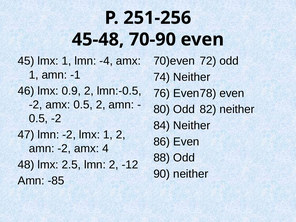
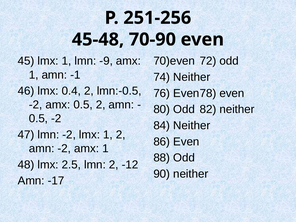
-4: -4 -> -9 (106, 61)
0.9: 0.9 -> 0.4 (71, 91)
-2 amx 4: 4 -> 1 (105, 149)
-85: -85 -> -17 (56, 181)
